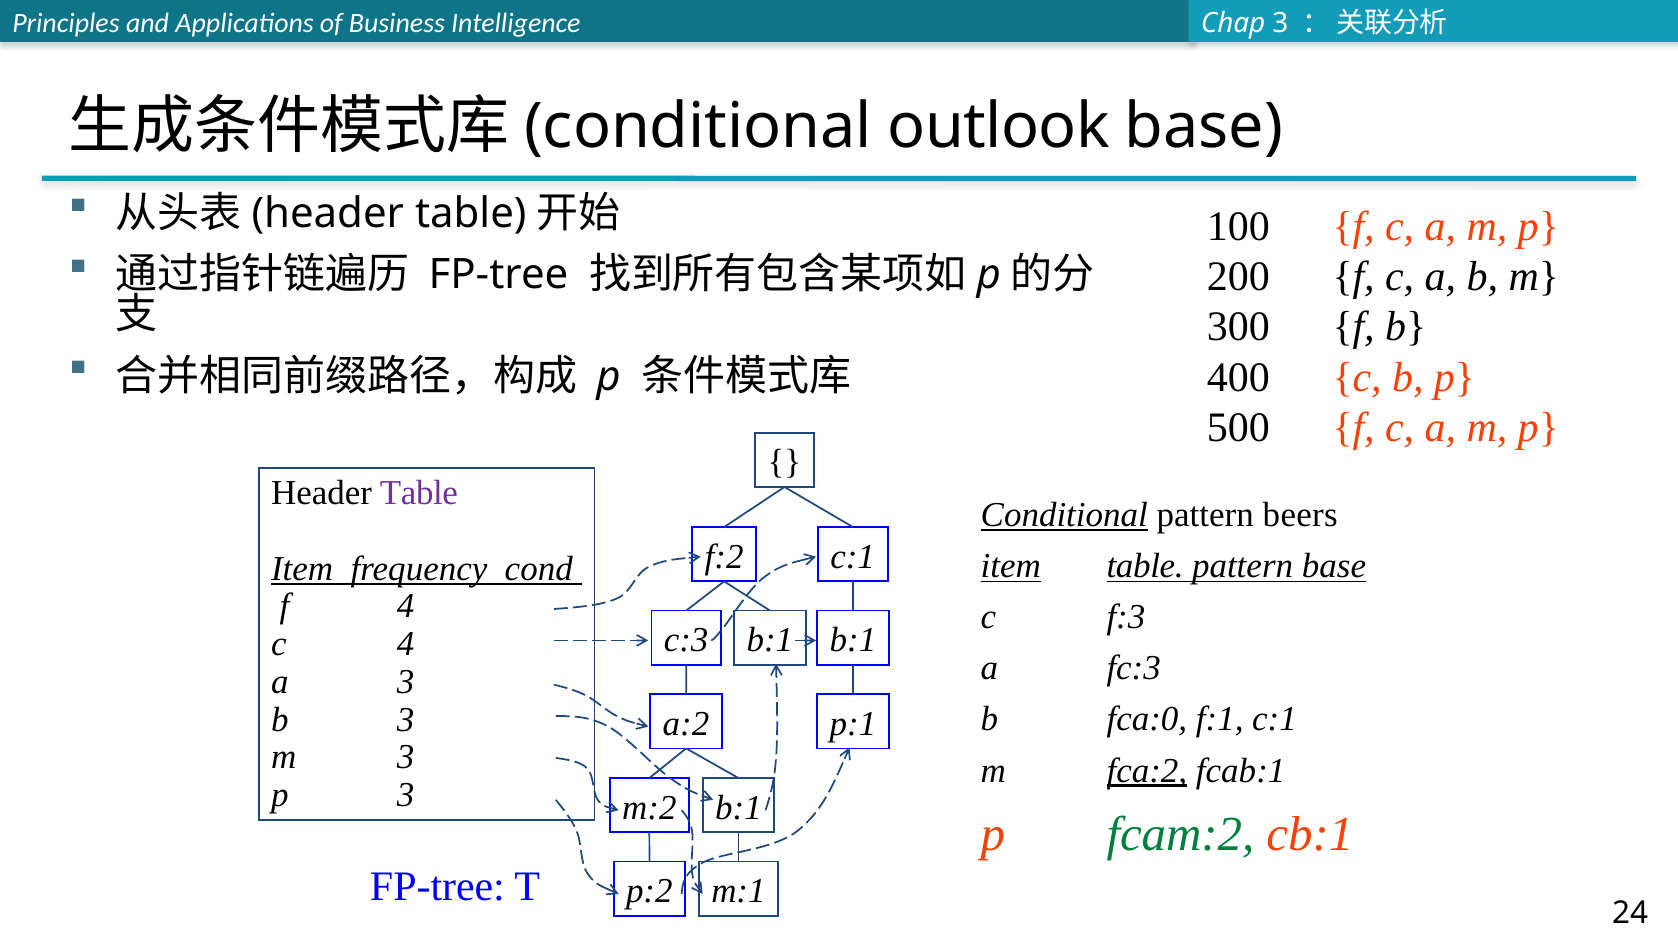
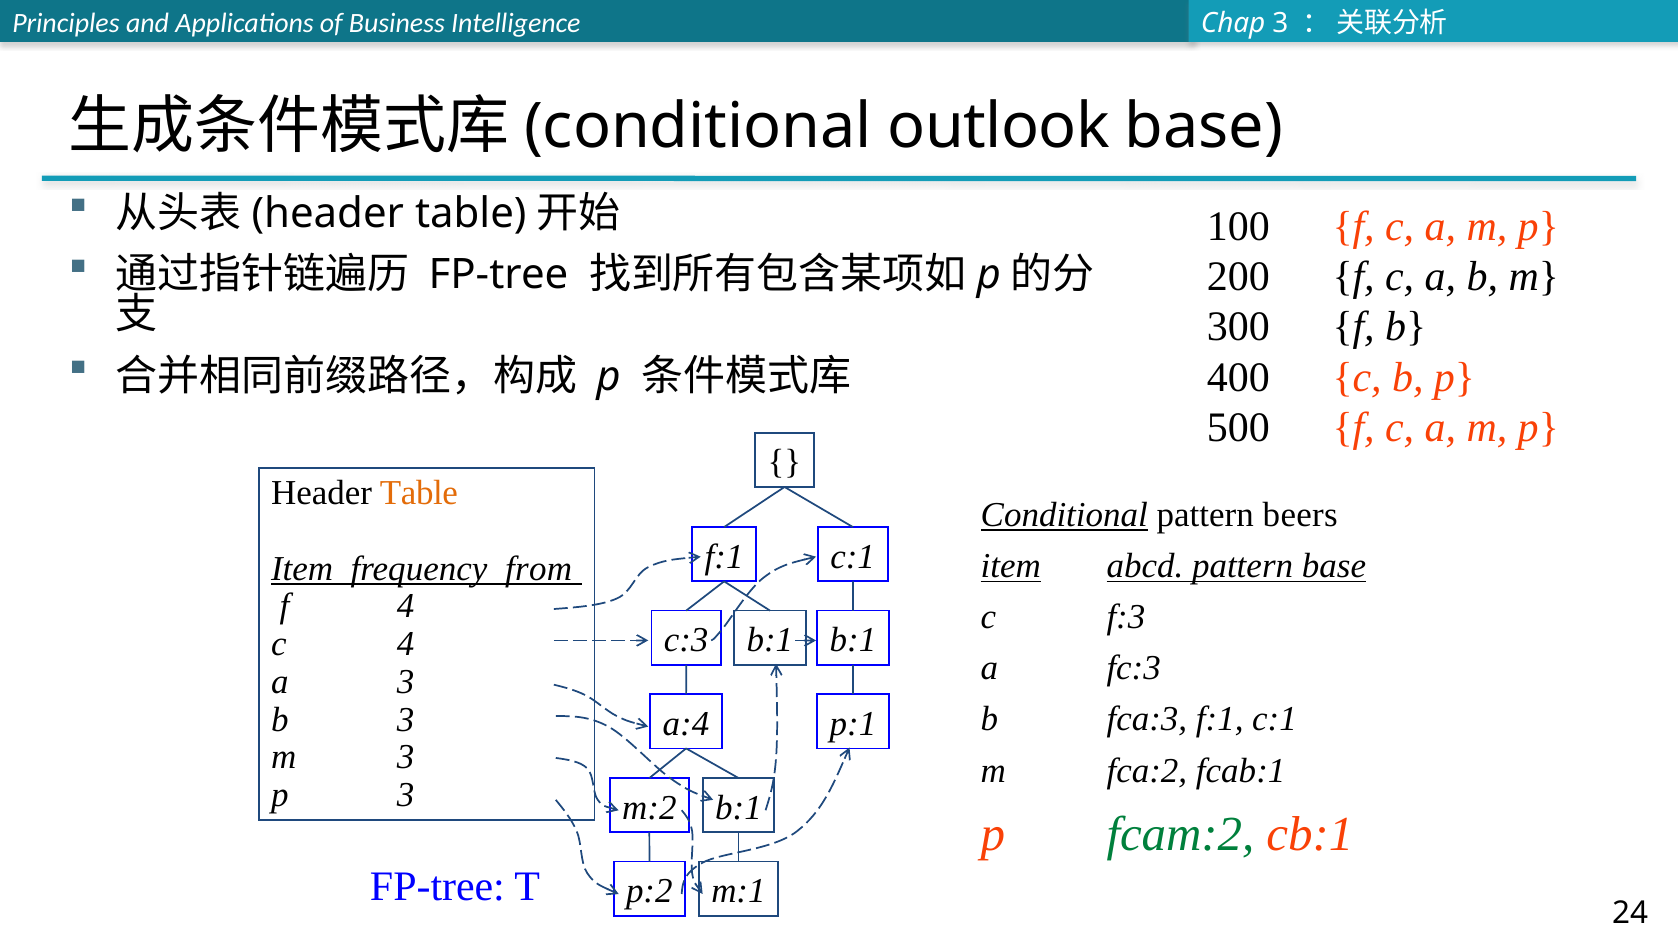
Table colour: purple -> orange (419, 493)
f:2: f:2 -> f:1 (724, 557)
item table: table -> abcd (1145, 566)
cond: cond -> from (539, 568)
fca:0: fca:0 -> fca:3 (1147, 719)
a:2: a:2 -> a:4 (686, 724)
fca:2 underline: present -> none (1147, 770)
